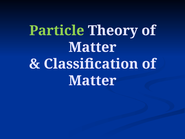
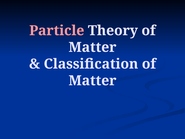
Particle colour: light green -> pink (57, 31)
